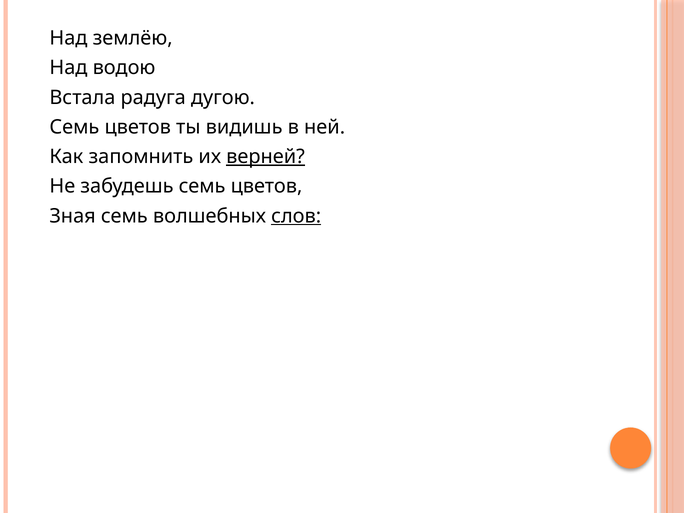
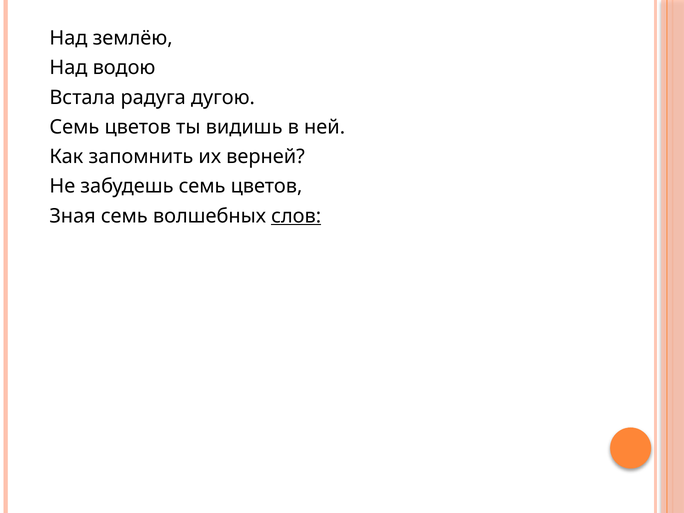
верней underline: present -> none (266, 157)
